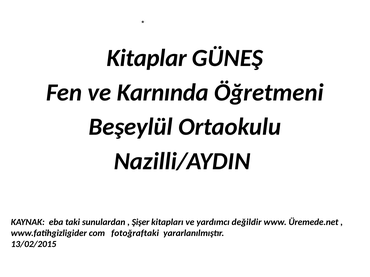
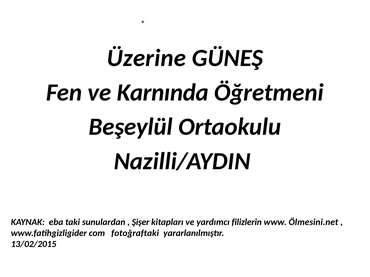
Kitaplar: Kitaplar -> Üzerine (146, 58)
değildir: değildir -> filizlerin (247, 222)
Üremede.net: Üremede.net -> Ölmesini.net (313, 222)
